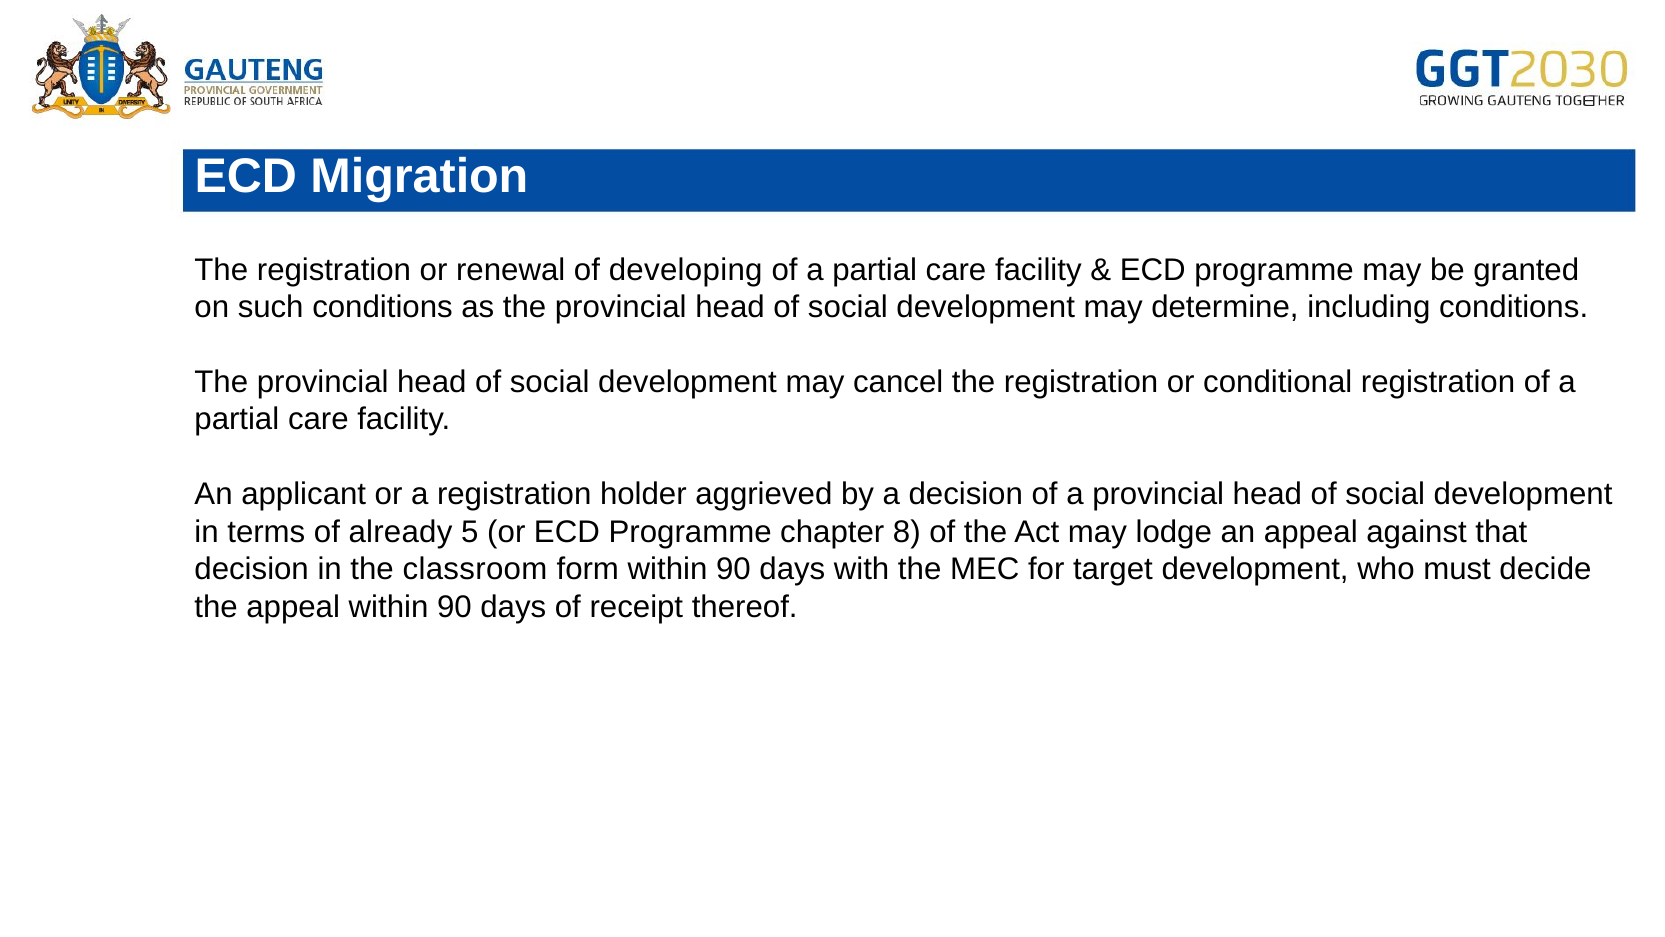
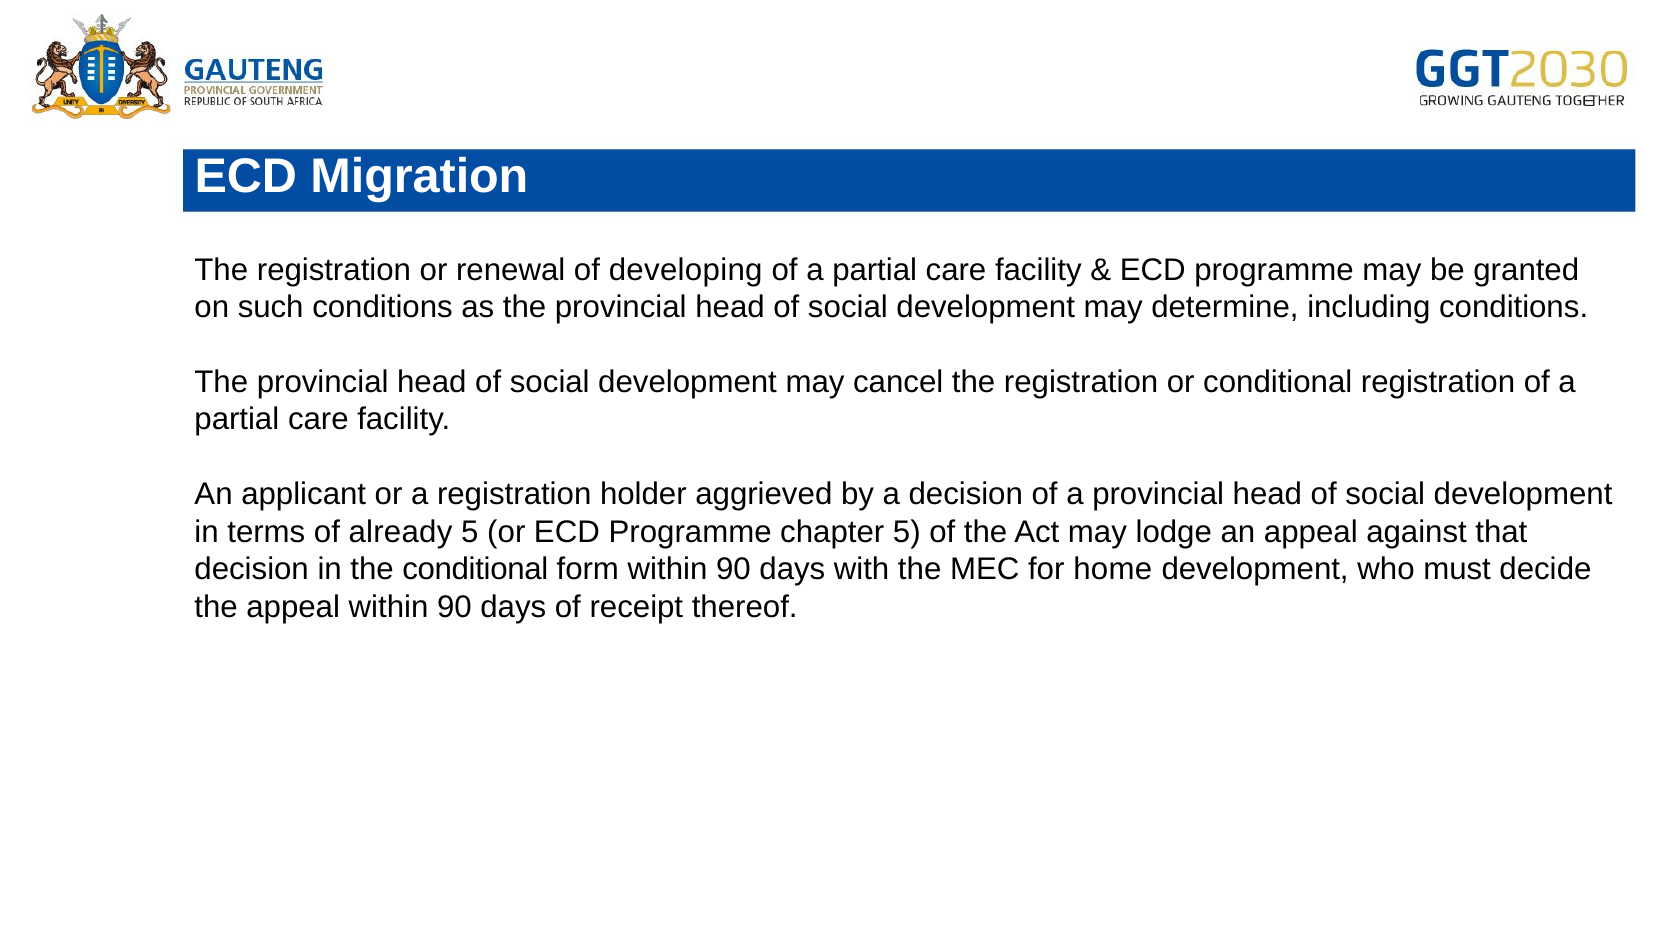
chapter 8: 8 -> 5 (907, 532)
the classroom: classroom -> conditional (475, 569)
target: target -> home (1113, 569)
